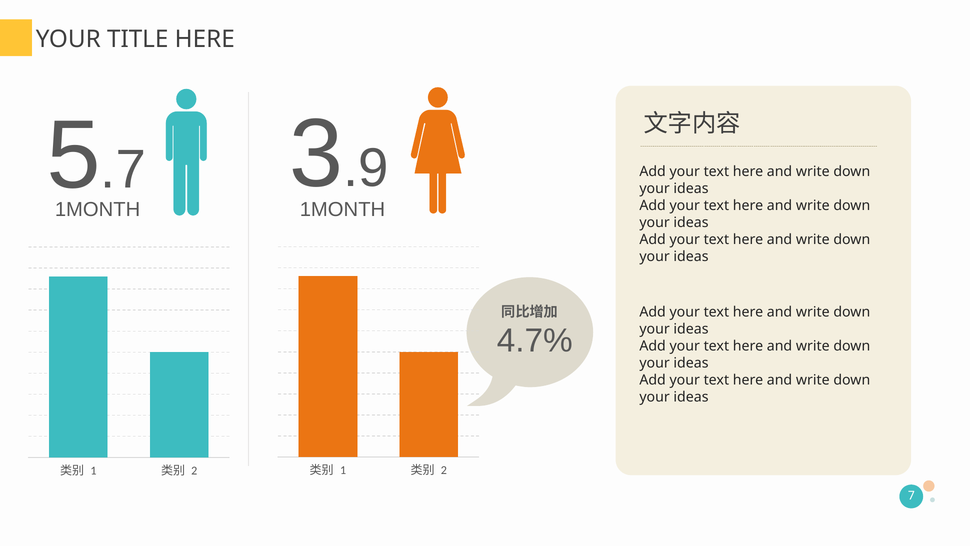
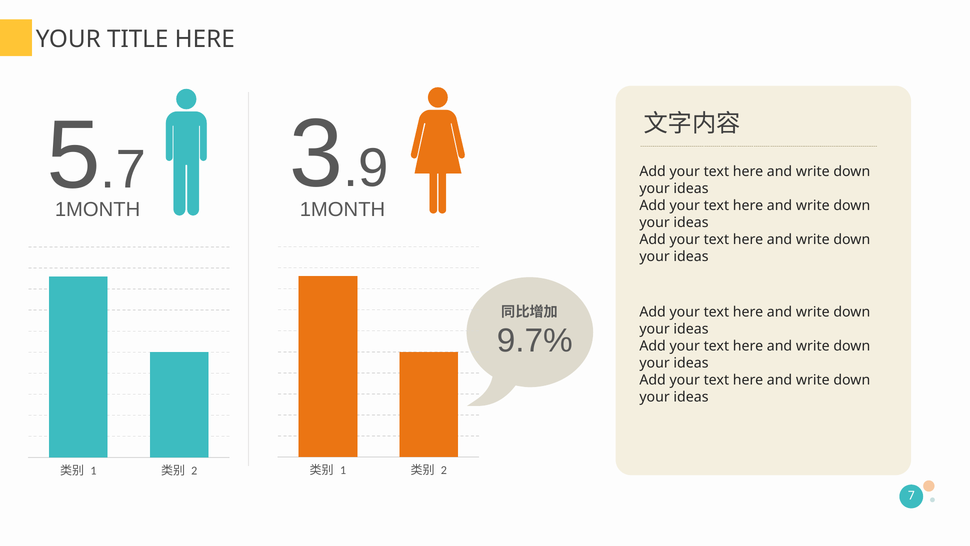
4.7%: 4.7% -> 9.7% (535, 340)
